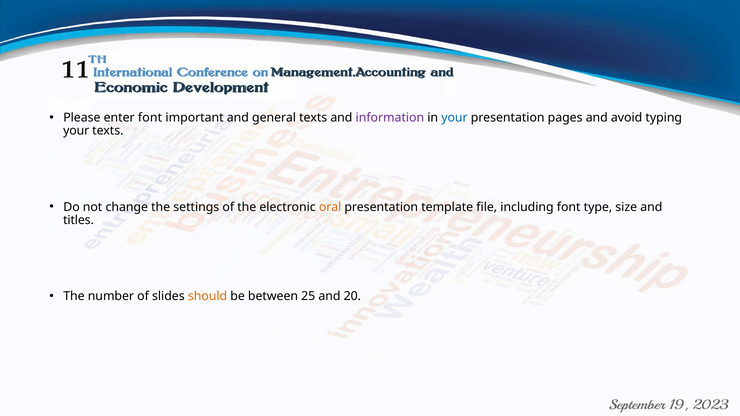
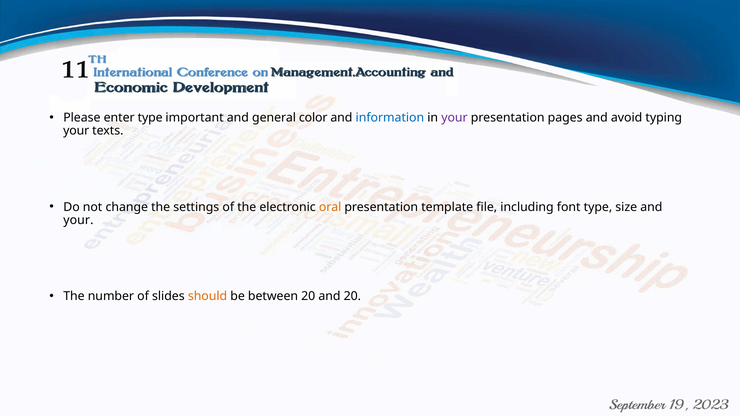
enter font: font -> type (150, 118)
general texts: texts -> color (313, 118)
information colour: purple -> blue (390, 118)
your colour: blue -> purple (454, 118)
titles: titles -> your (78, 220)
between 25: 25 -> 20 (308, 297)
